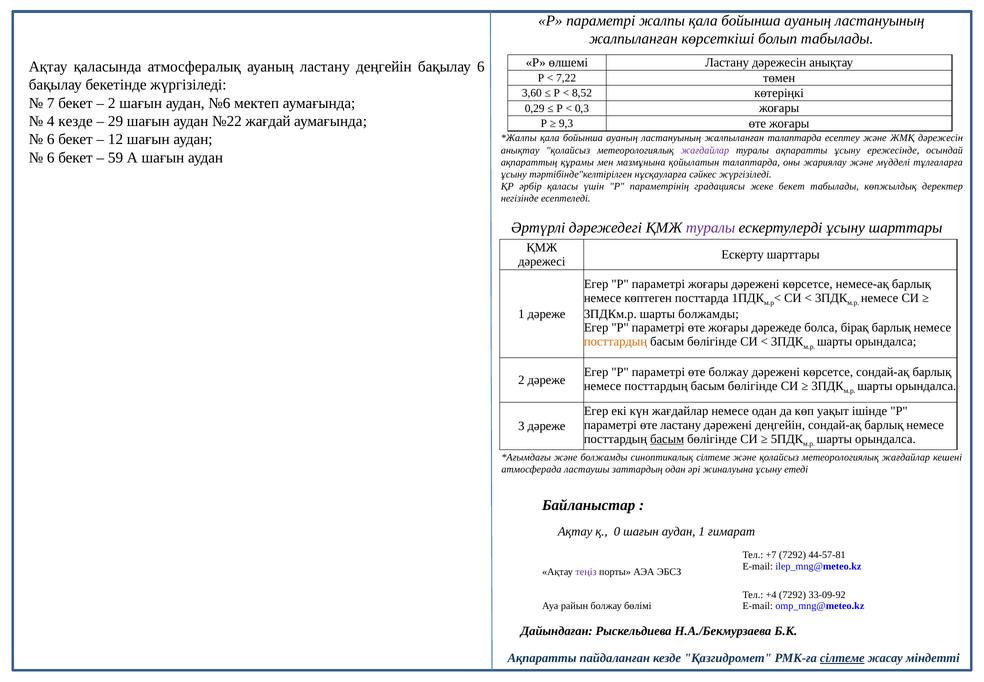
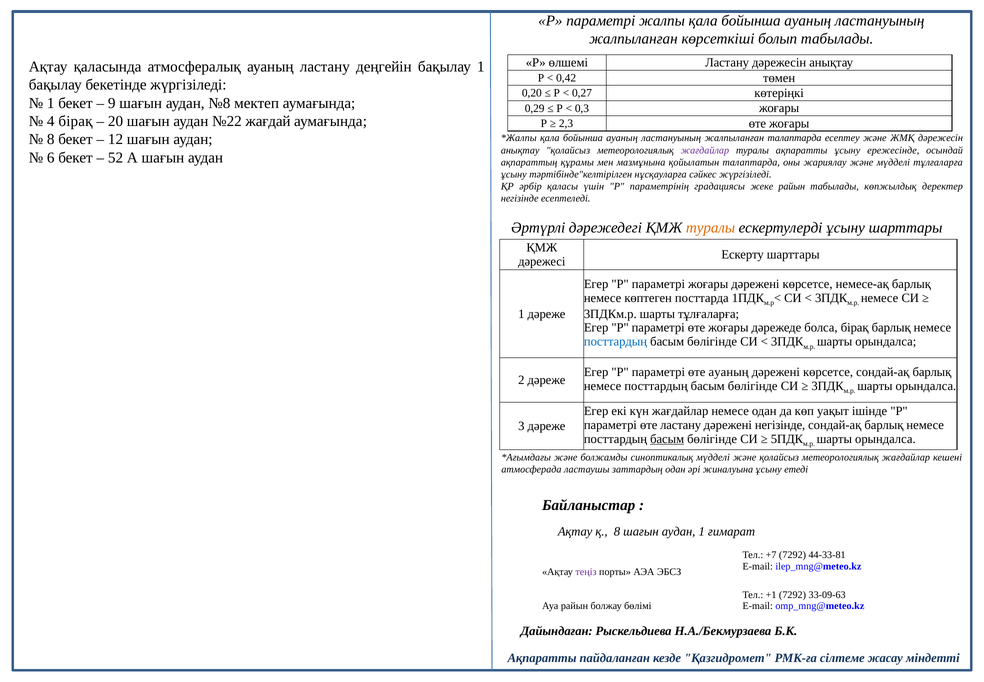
бақылау 6: 6 -> 1 (481, 67)
7,22: 7,22 -> 0,42 (566, 78)
3,60: 3,60 -> 0,20 (532, 93)
8,52: 8,52 -> 0,27 (582, 93)
7: 7 -> 1 (51, 103)
2: 2 -> 9 (112, 103)
№6: №6 -> №8 (219, 103)
4 кезде: кезде -> бірақ (75, 121)
29: 29 -> 20 (116, 121)
9,3: 9,3 -> 2,3 (566, 123)
6: 6 -> 8 (51, 139)
59: 59 -> 52 (116, 157)
жеке бекет: бекет -> райын (792, 186)
туралы colour: purple -> orange (711, 227)
шарты болжамды: болжамды -> тұлғаларға (709, 313)
посттардың colour: orange -> blue (615, 341)
өте болжау: болжау -> ауаның (729, 372)
дәрежені деңгейін: деңгейін -> негізінде (780, 424)
синоптикалық сілтеме: сілтеме -> мүдделі (713, 457)
қ 0: 0 -> 8 (617, 531)
44-57-81: 44-57-81 -> 44-33-81 (827, 554)
+4: +4 -> +1 (771, 594)
33-09-92: 33-09-92 -> 33-09-63 (827, 594)
сілтеме underline: present -> none (842, 657)
